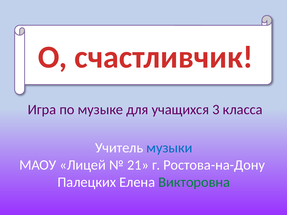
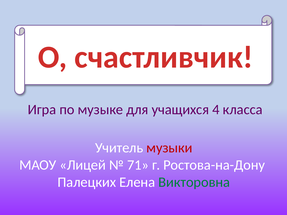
3: 3 -> 4 (216, 110)
музыки colour: blue -> red (169, 148)
21: 21 -> 71 (138, 165)
